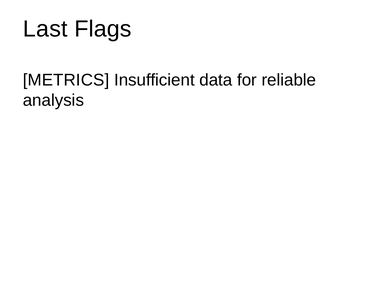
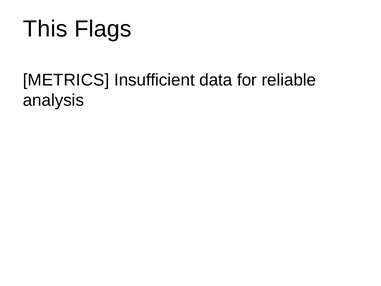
Last: Last -> This (45, 29)
